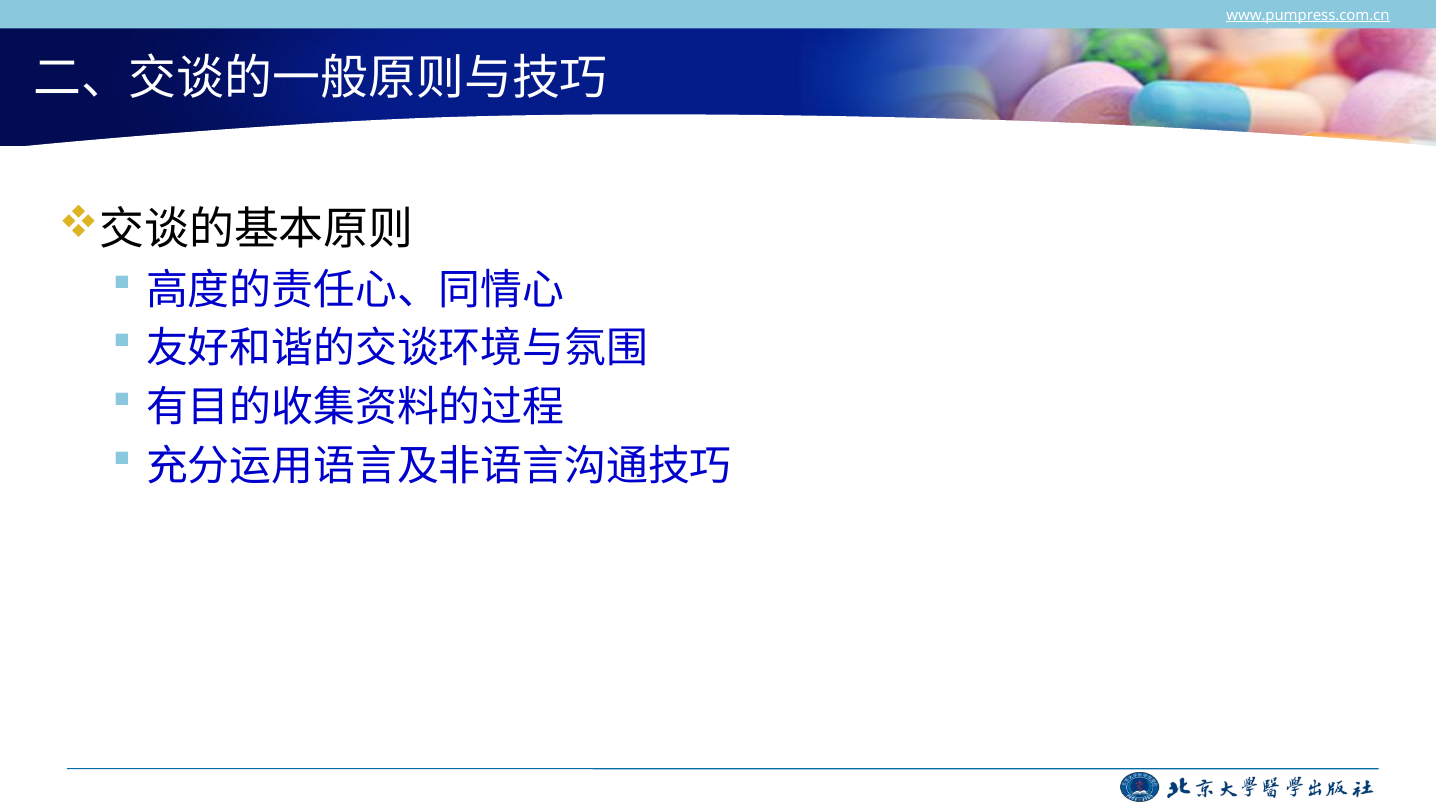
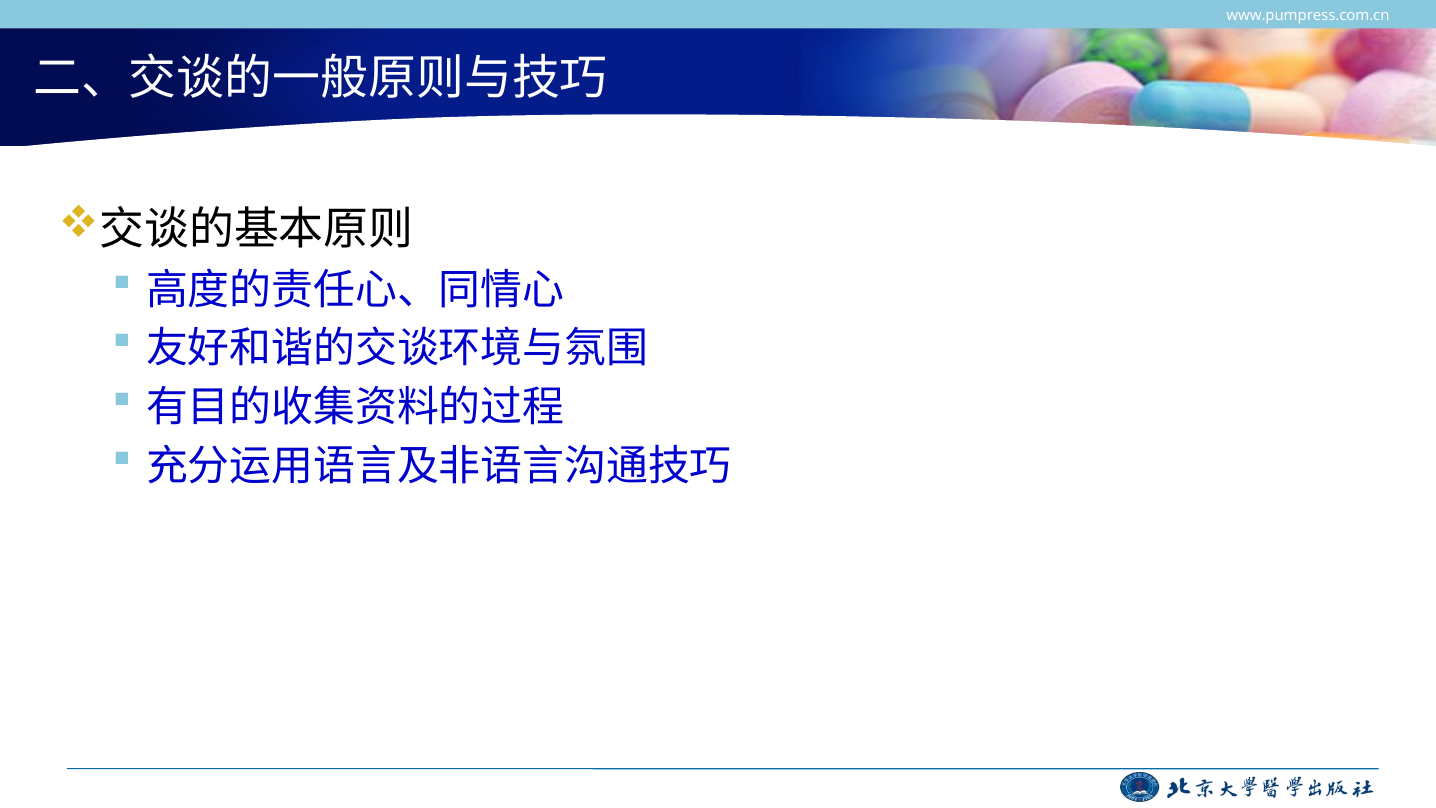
www.pumpress.com.cn underline: present -> none (1308, 15)
